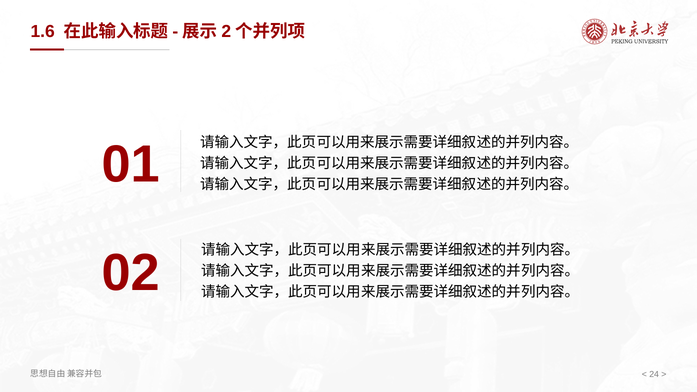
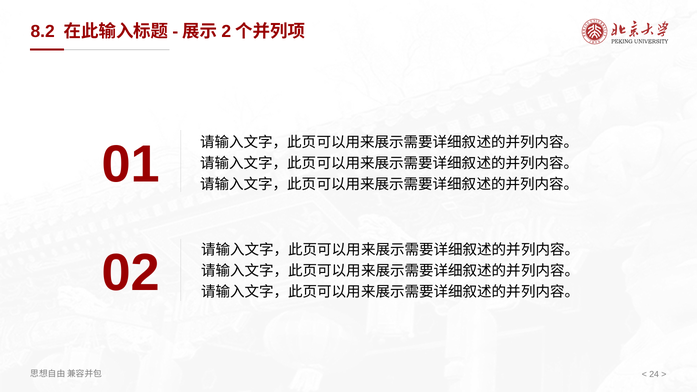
1.6: 1.6 -> 8.2 (43, 31)
